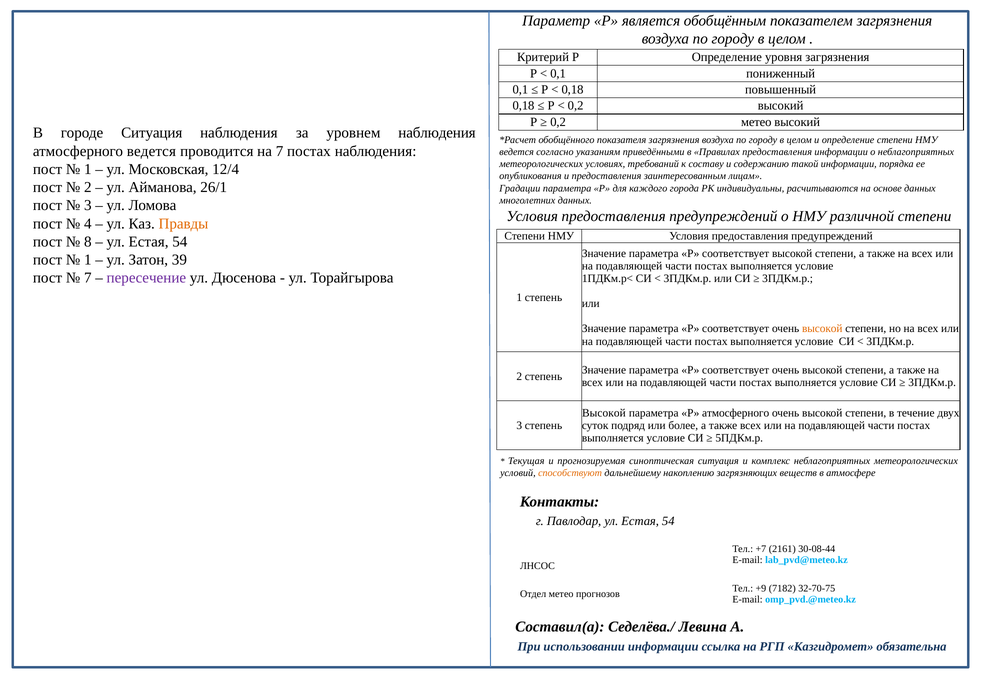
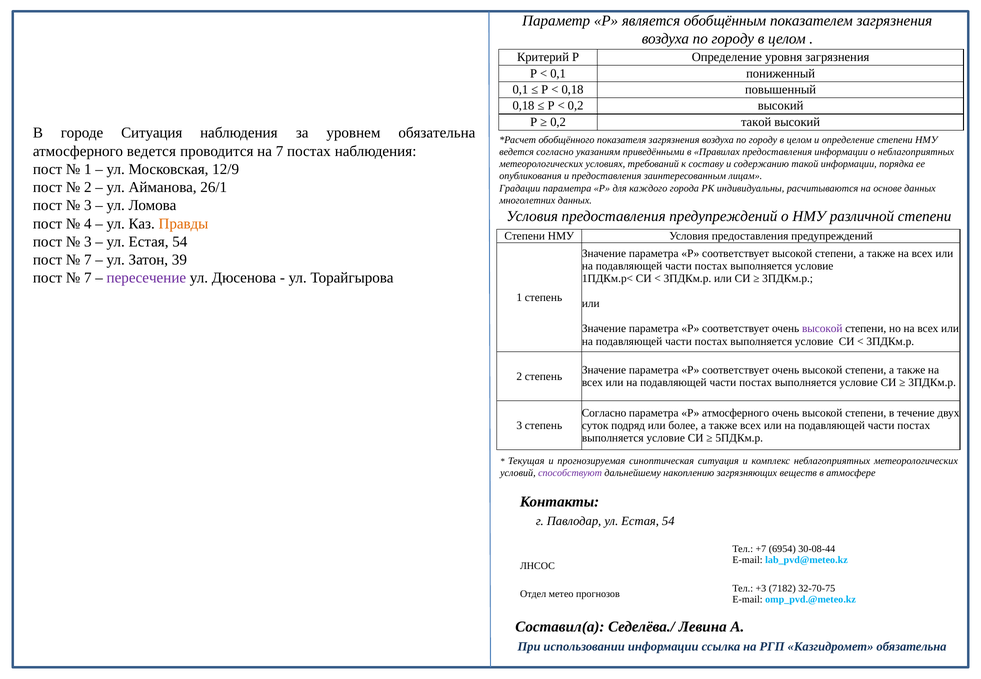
0,2 метео: метео -> такой (756, 122)
уровнем наблюдения: наблюдения -> обязательна (437, 133)
12/4: 12/4 -> 12/9 (226, 169)
8: 8 -> 3 (88, 242)
1: 1 -> 7 (88, 260)
высокой colour: orange -> purple (822, 329)
Высокой: Высокой -> Согласно (604, 413)
способствуют colour: orange -> purple (570, 473)
2161: 2161 -> 6954 (782, 549)
+9: +9 -> +3 (761, 588)
